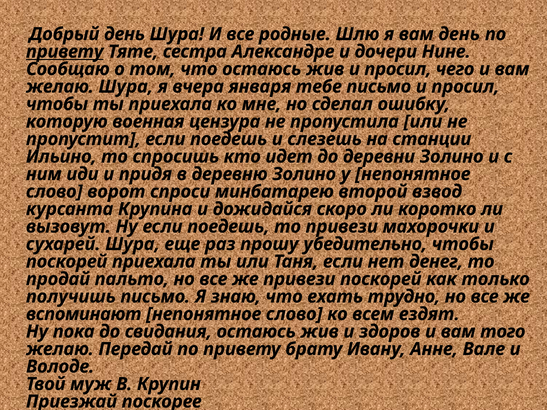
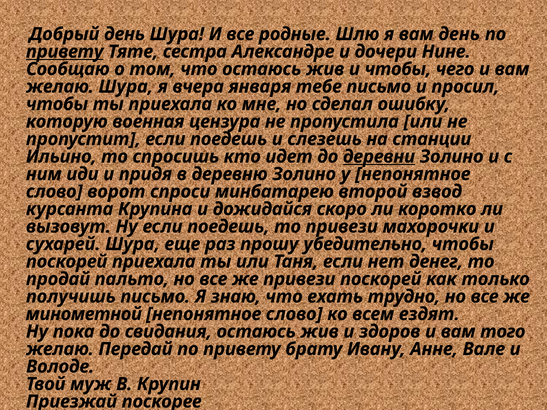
жив и просил: просил -> чтобы (398, 69)
деревни underline: none -> present (379, 157)
вспоминают: вспоминают -> минометной (84, 314)
